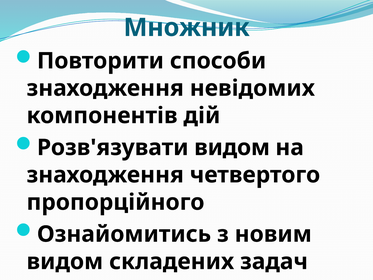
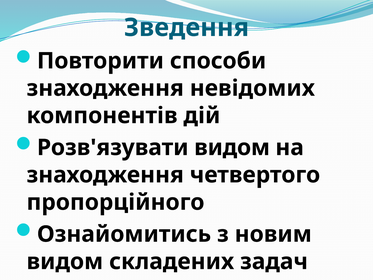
Множник: Множник -> Зведення (186, 28)
